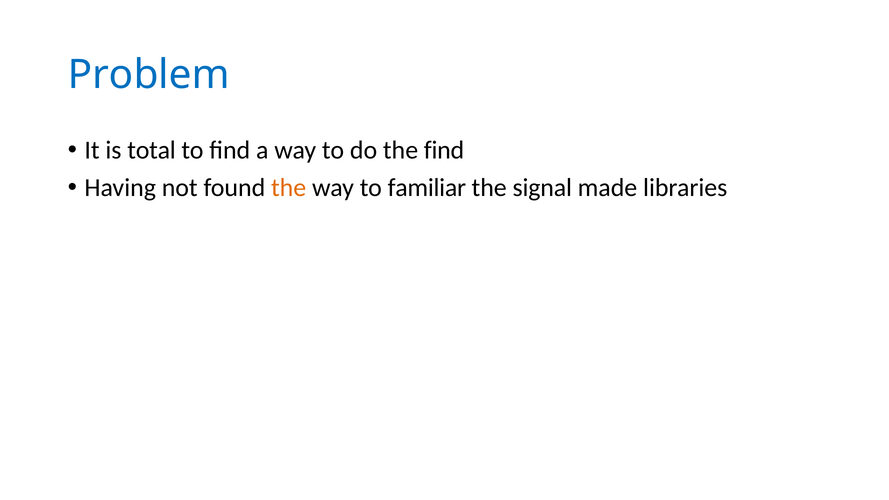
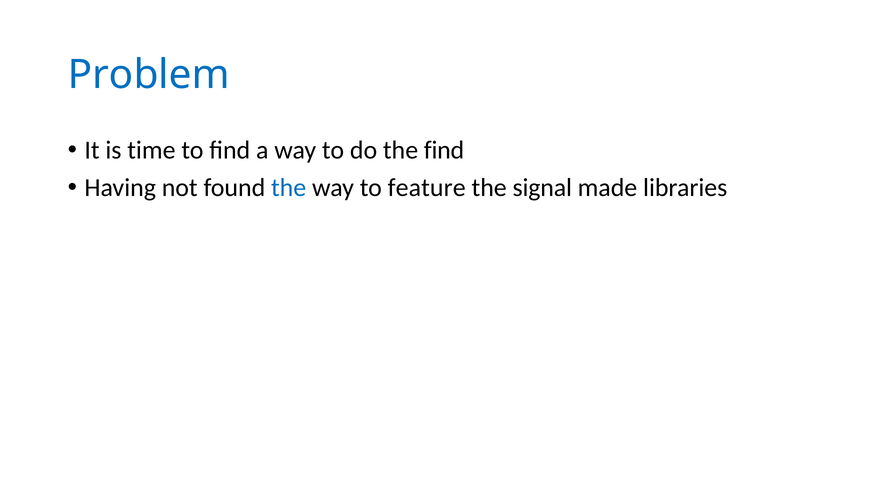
total: total -> time (151, 150)
the colour: orange -> blue (289, 188)
familiar: familiar -> feature (427, 188)
